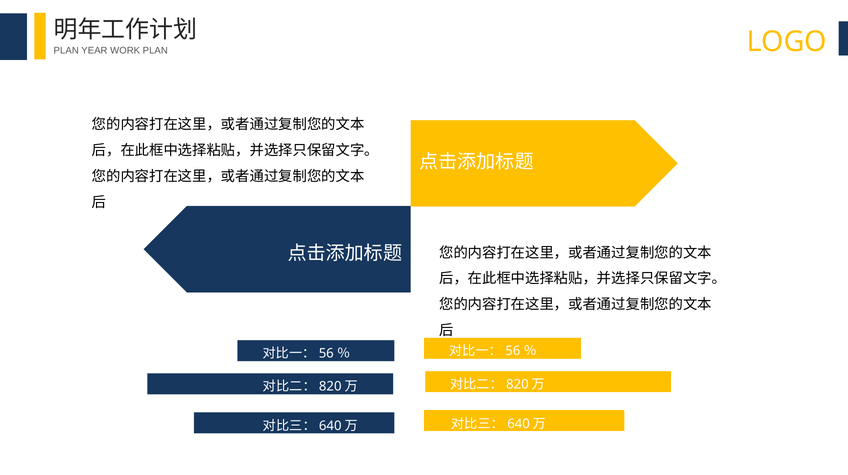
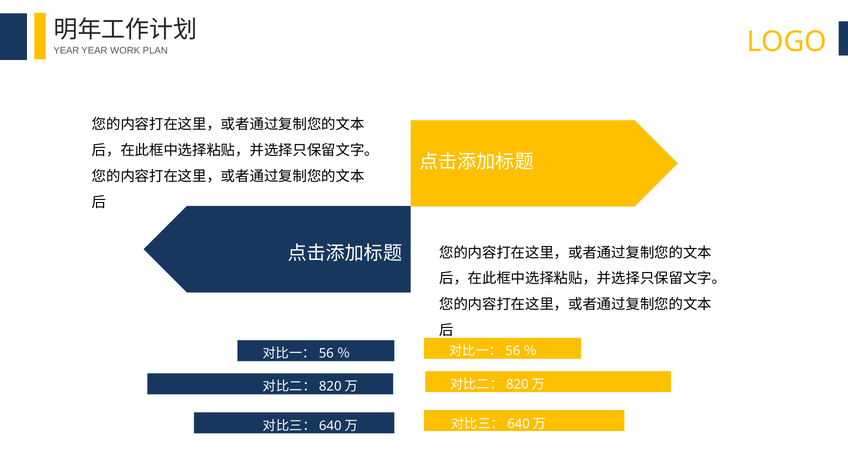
PLAN: PLAN -> YEAR (66, 50)
